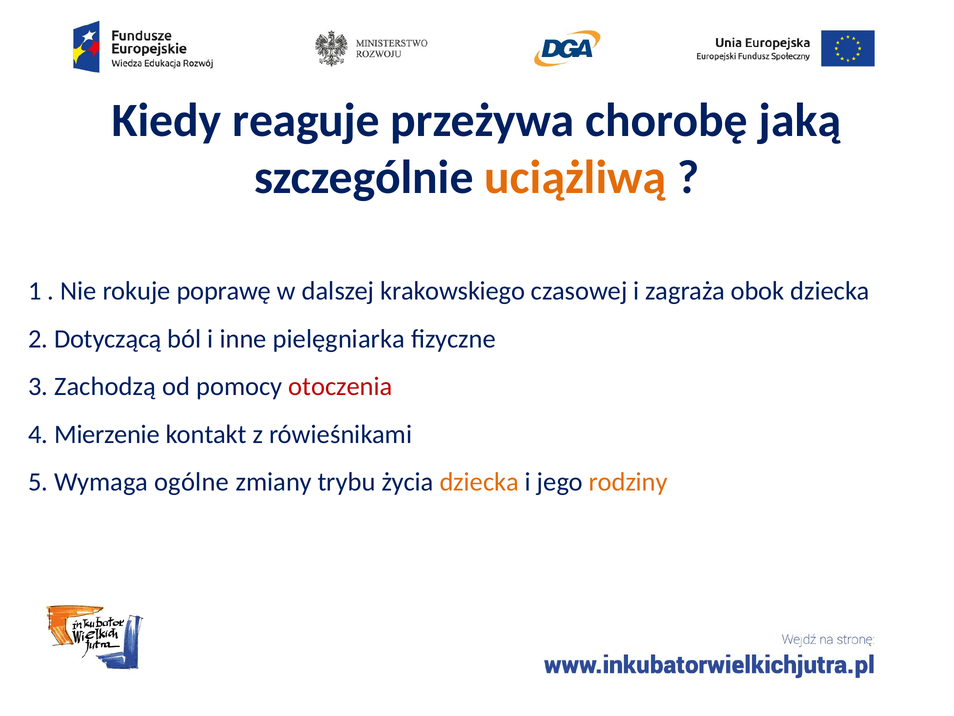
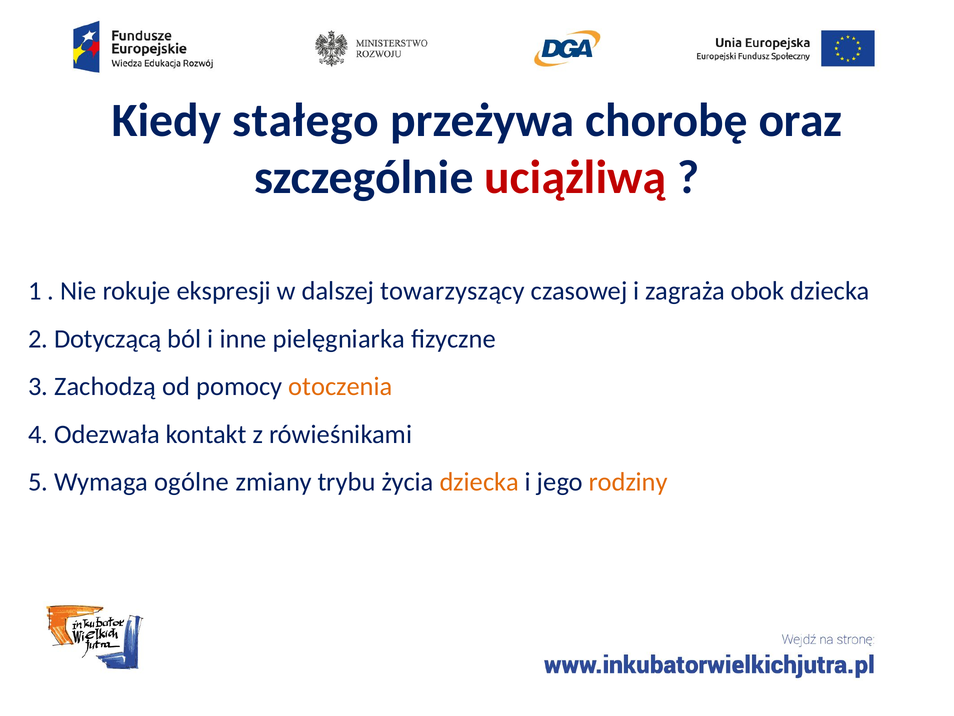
reaguje: reaguje -> stałego (306, 120)
jaką: jaką -> oraz (800, 120)
uciążliwą colour: orange -> red (575, 177)
poprawę: poprawę -> ekspresji (224, 291)
krakowskiego: krakowskiego -> towarzyszący (452, 291)
otoczenia colour: red -> orange (340, 386)
Mierzenie: Mierzenie -> Odezwała (107, 434)
